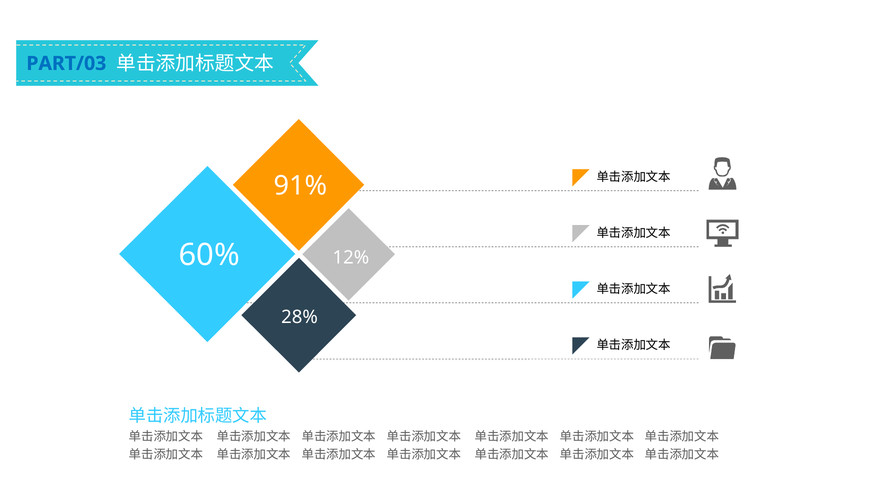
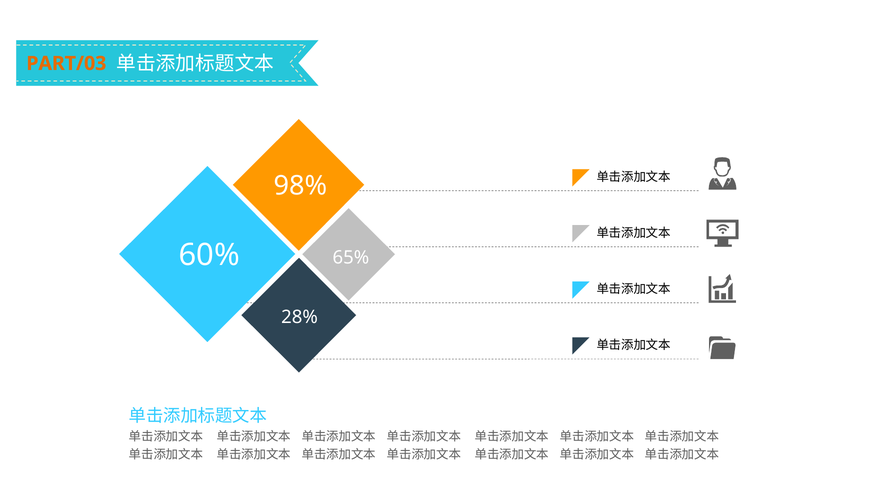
PART/03 colour: blue -> orange (66, 64)
91%: 91% -> 98% (301, 186)
12%: 12% -> 65% (351, 257)
